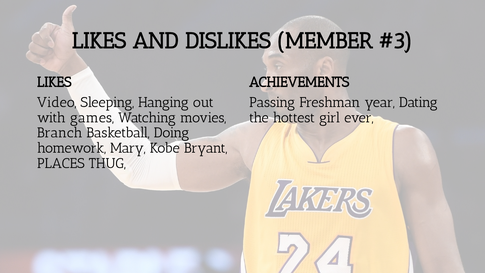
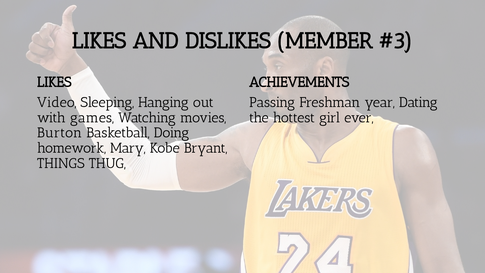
Branch: Branch -> Burton (60, 133)
PLACES: PLACES -> THINGS (61, 163)
